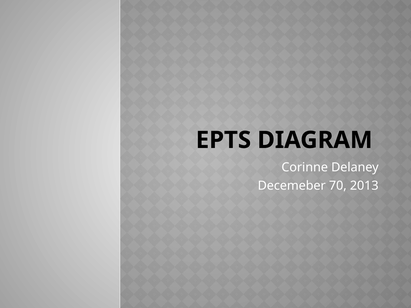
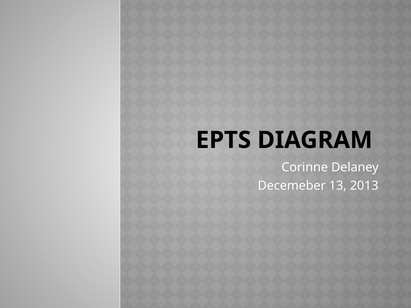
70: 70 -> 13 (338, 186)
